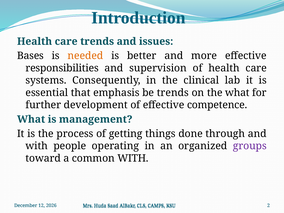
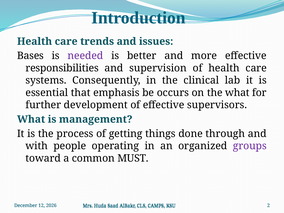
needed colour: orange -> purple (85, 56)
be trends: trends -> occurs (173, 93)
competence: competence -> supervisors (217, 105)
common WITH: WITH -> MUST (133, 158)
